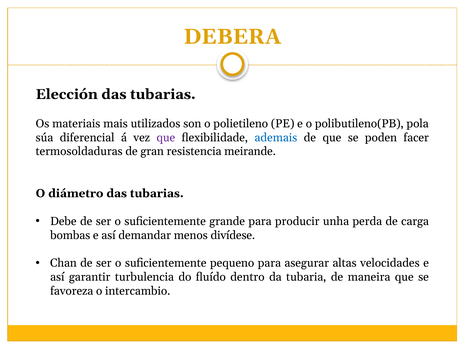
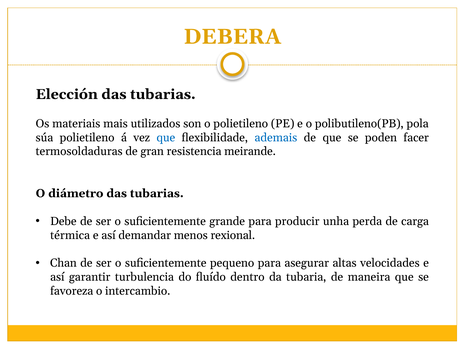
súa diferencial: diferencial -> polietileno (87, 137)
que colour: purple -> blue (166, 137)
bombas: bombas -> térmica (70, 235)
divídese: divídese -> rexional (233, 235)
